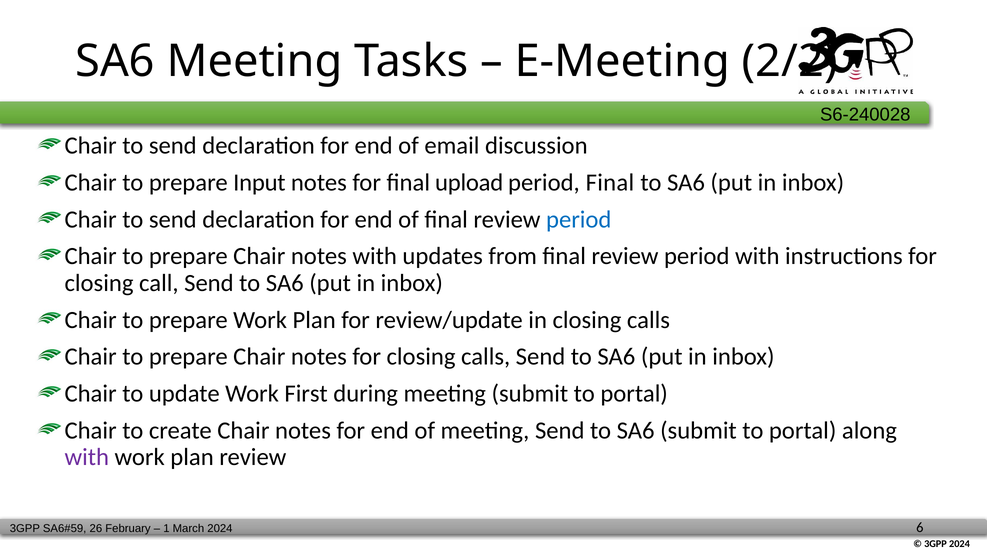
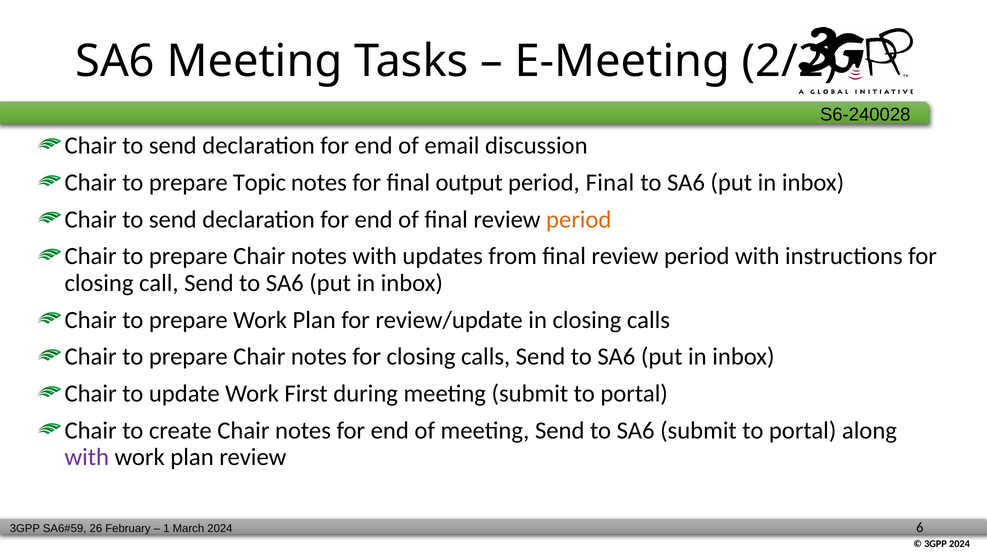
Input: Input -> Topic (259, 183)
upload: upload -> output (469, 183)
period colour: blue -> orange (579, 219)
